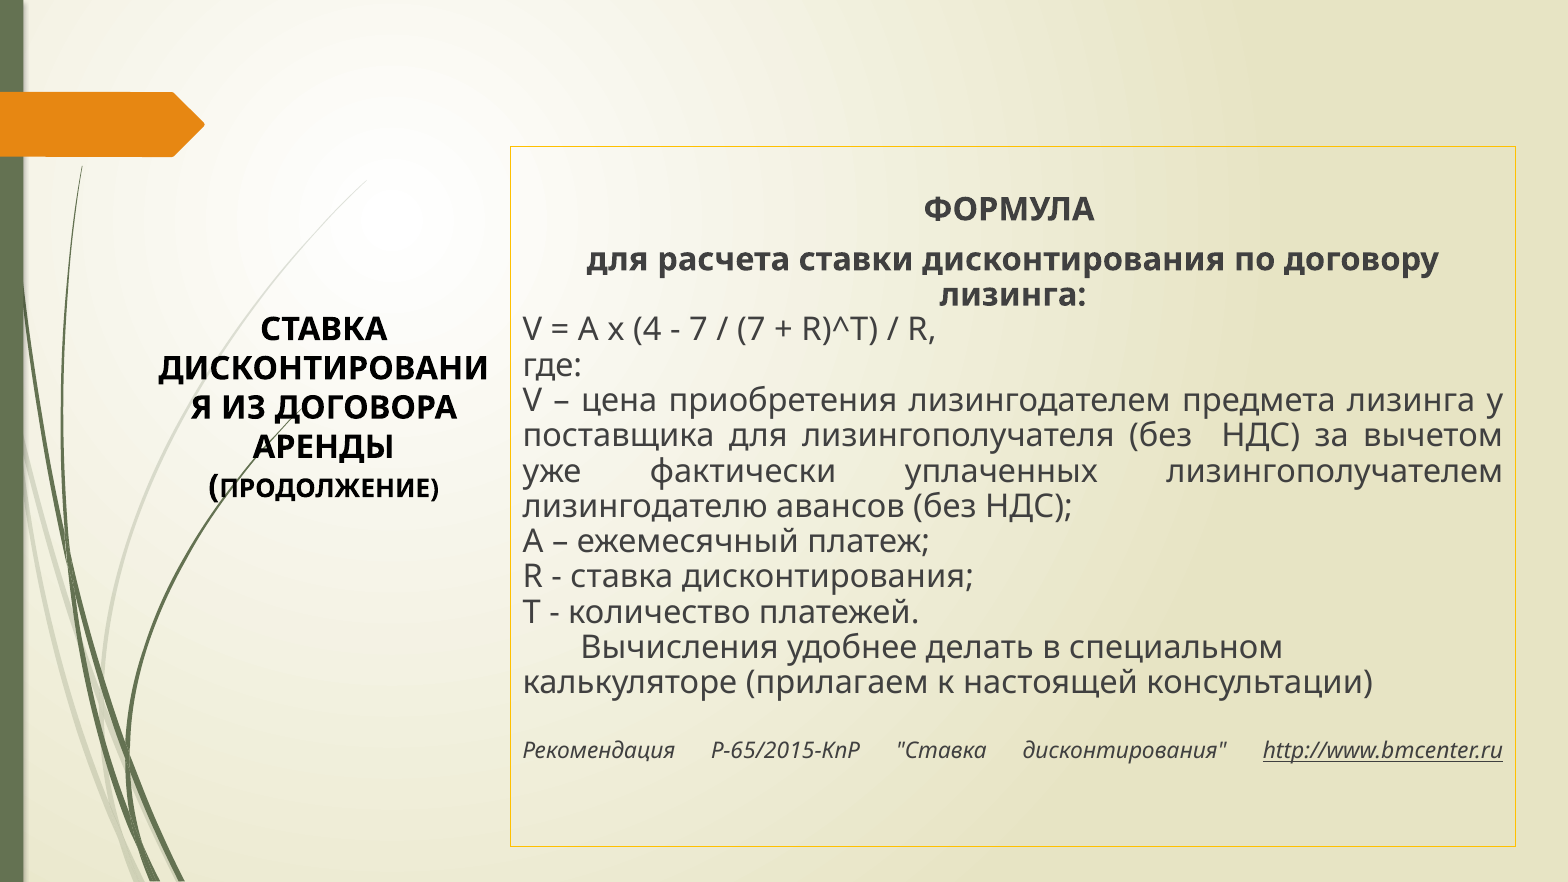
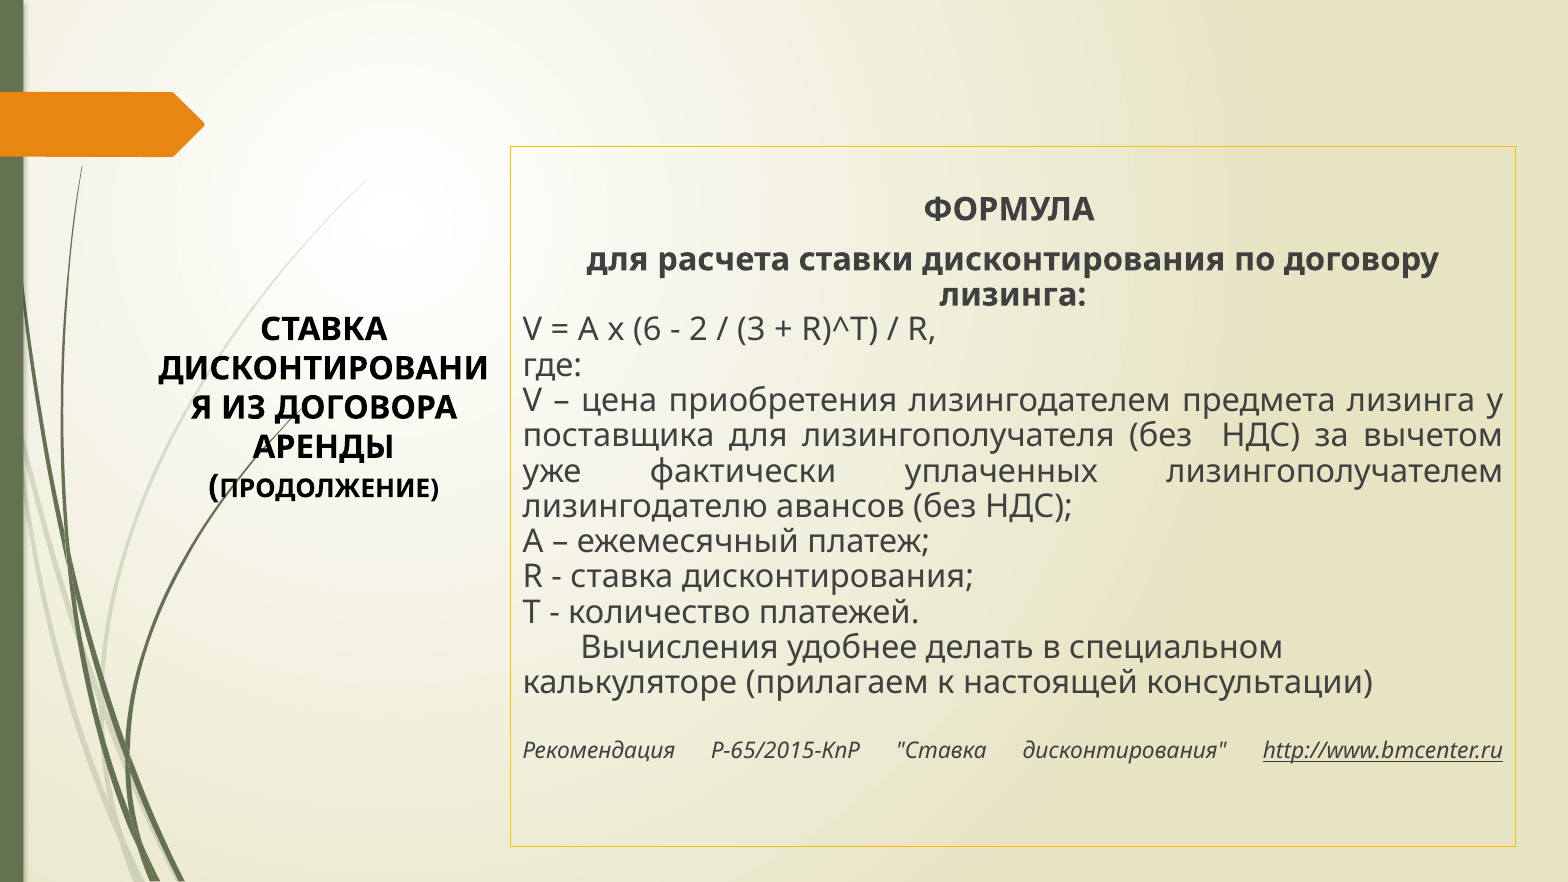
4: 4 -> 6 (647, 330)
7: 7 -> 2 (699, 330)
7: 7 -> 3 (751, 330)
